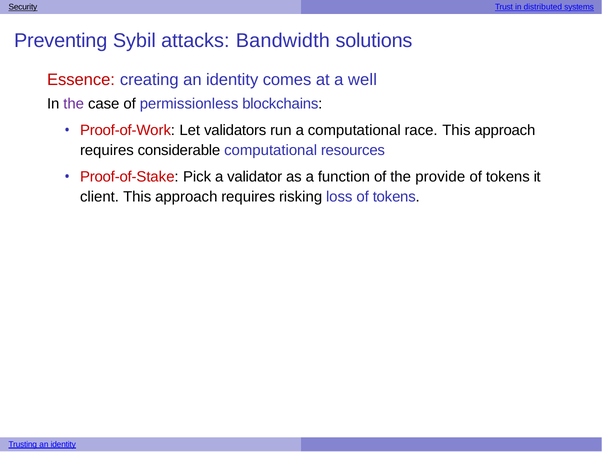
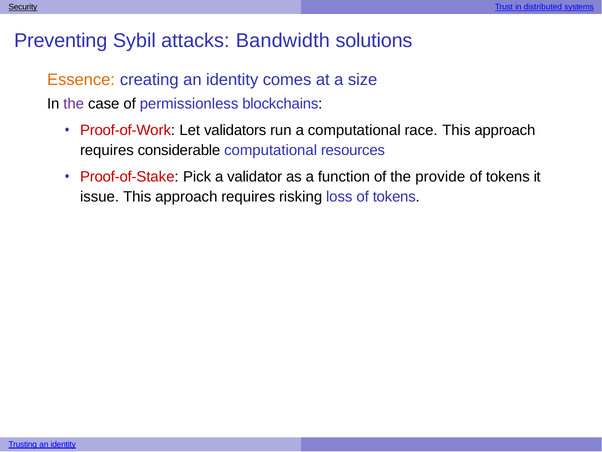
Essence colour: red -> orange (81, 80)
well: well -> size (363, 80)
client: client -> issue (100, 197)
